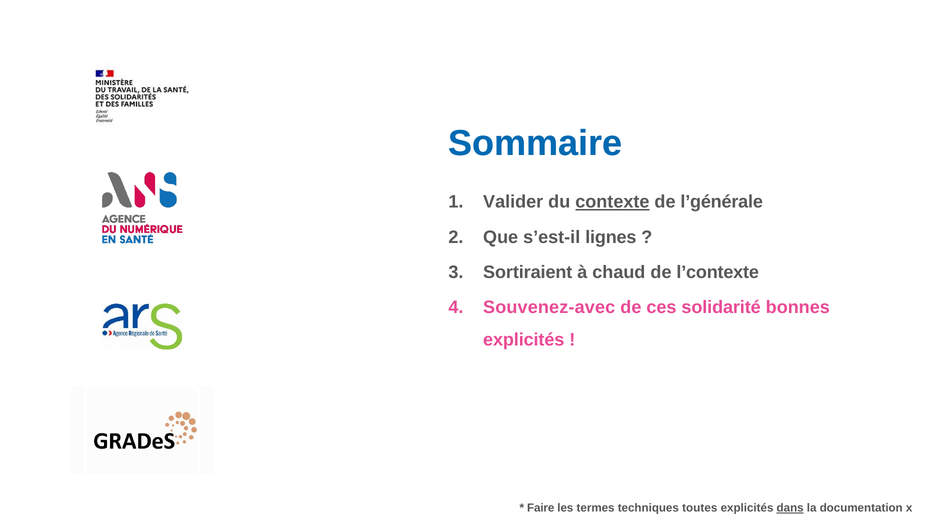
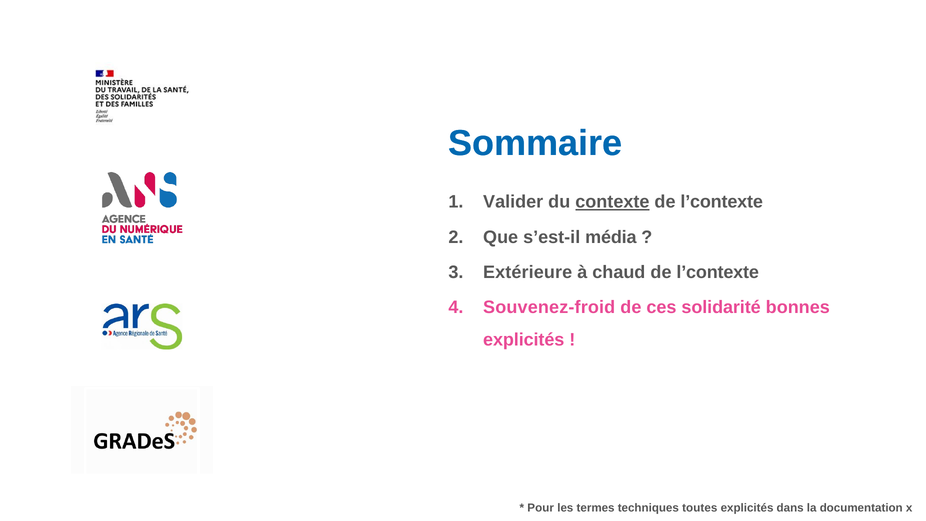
l’générale: l’générale -> l’contexte (722, 202)
lignes: lignes -> média (611, 237)
Sortiraient: Sortiraient -> Extérieure (528, 272)
Souvenez-avec: Souvenez-avec -> Souvenez-froid (549, 307)
Faire: Faire -> Pour (541, 508)
dans underline: present -> none (790, 508)
